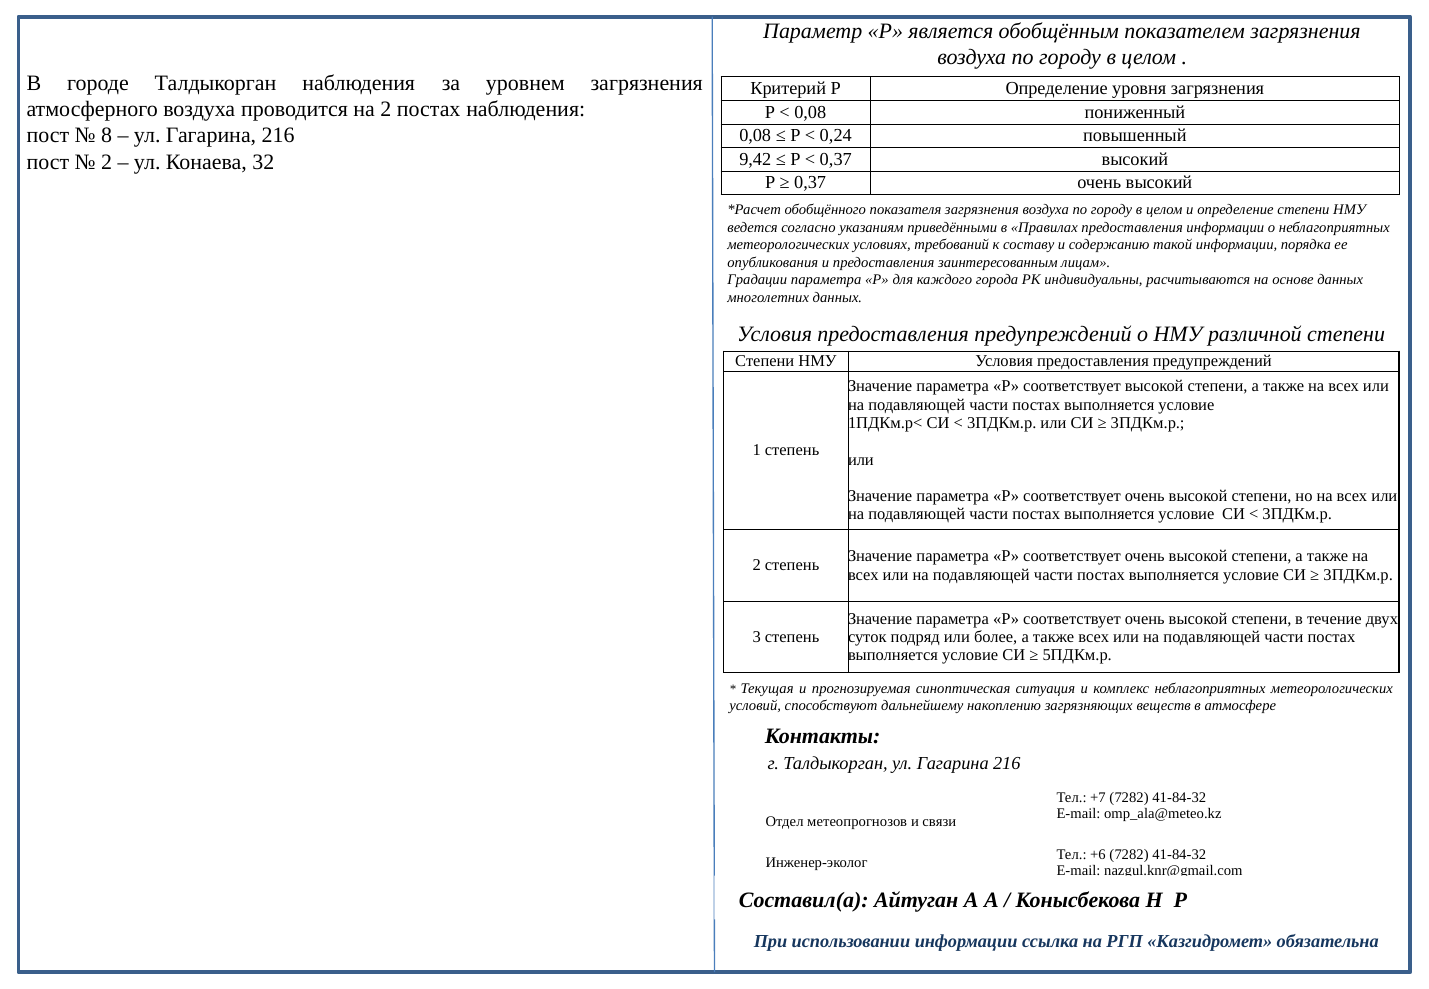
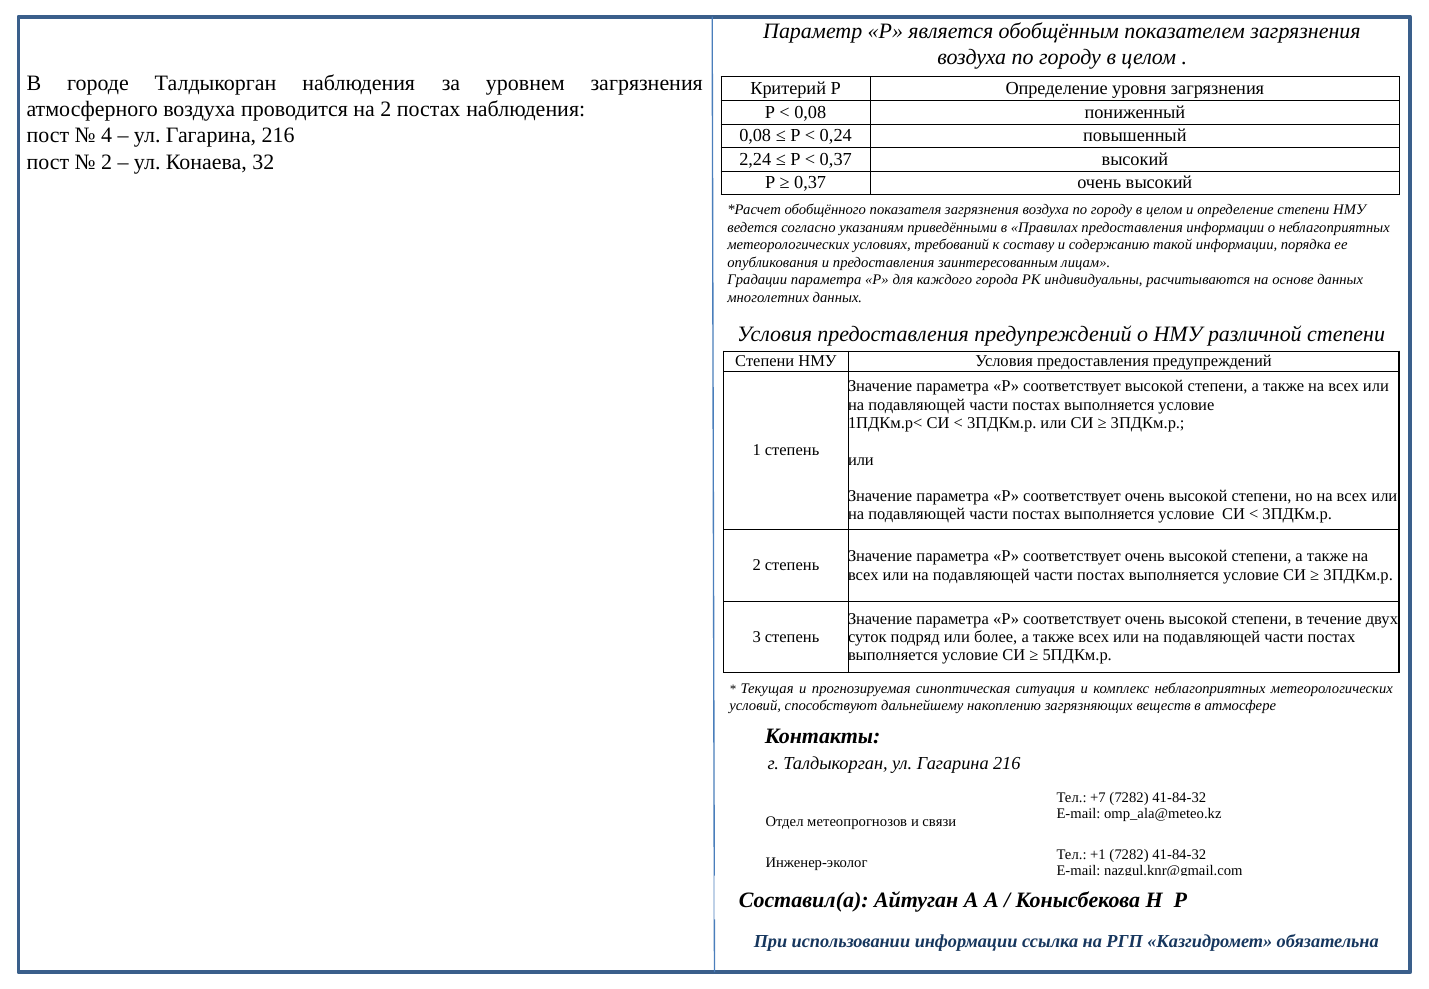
8: 8 -> 4 (107, 136)
9,42: 9,42 -> 2,24 (755, 159)
+6: +6 -> +1 (1098, 855)
